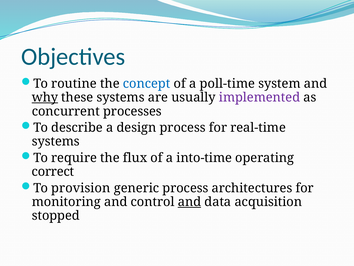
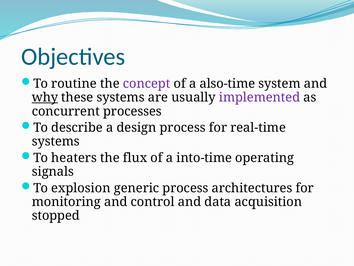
concept colour: blue -> purple (147, 83)
poll-time: poll-time -> also-time (227, 83)
require: require -> heaters (74, 158)
correct: correct -> signals (53, 171)
provision: provision -> explosion (81, 188)
and underline: present -> none (189, 202)
